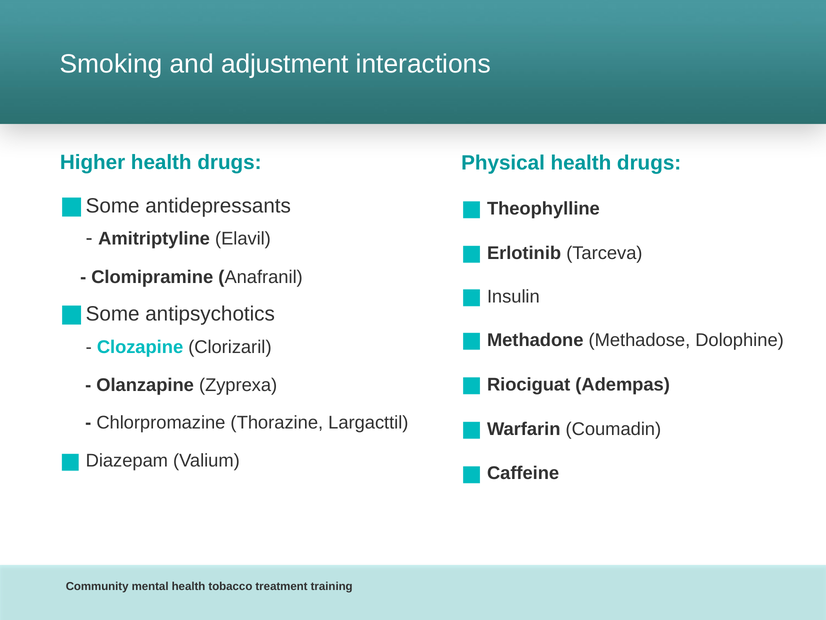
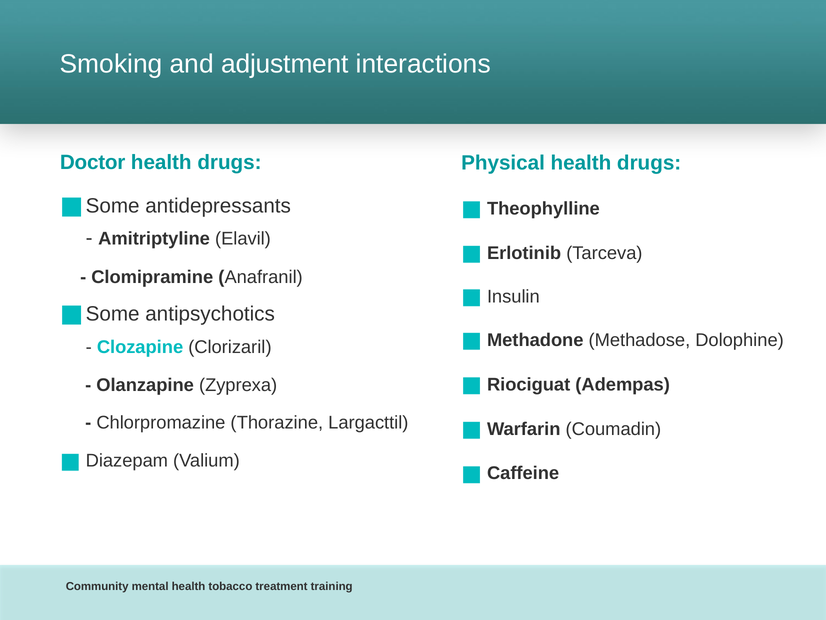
Higher: Higher -> Doctor (93, 162)
